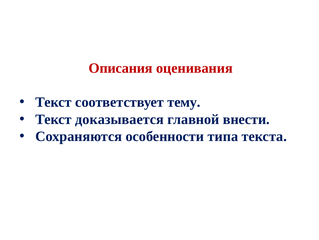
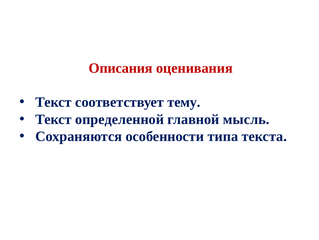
доказывается: доказывается -> определенной (120, 119)
внести: внести -> мысль (246, 119)
